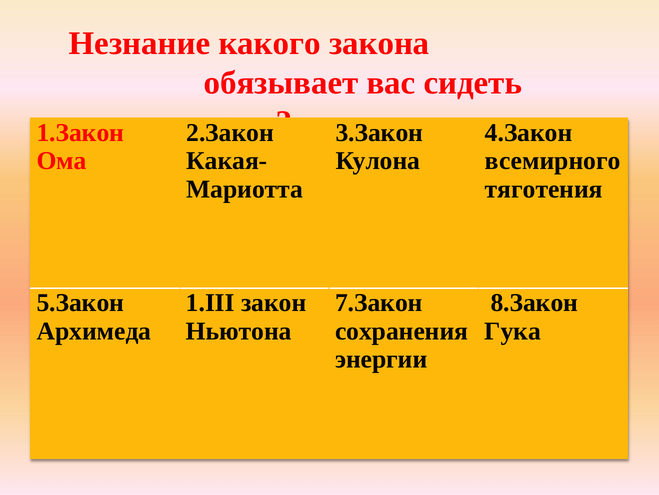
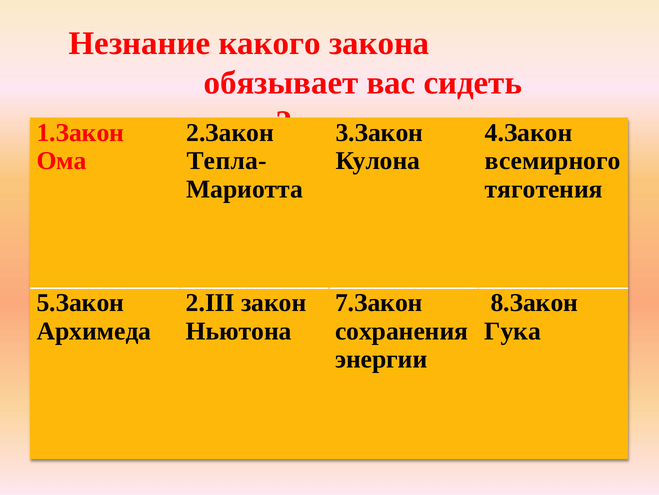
Какая-: Какая- -> Тепла- (227, 161)
1.III: 1.III -> 2.III (210, 302)
